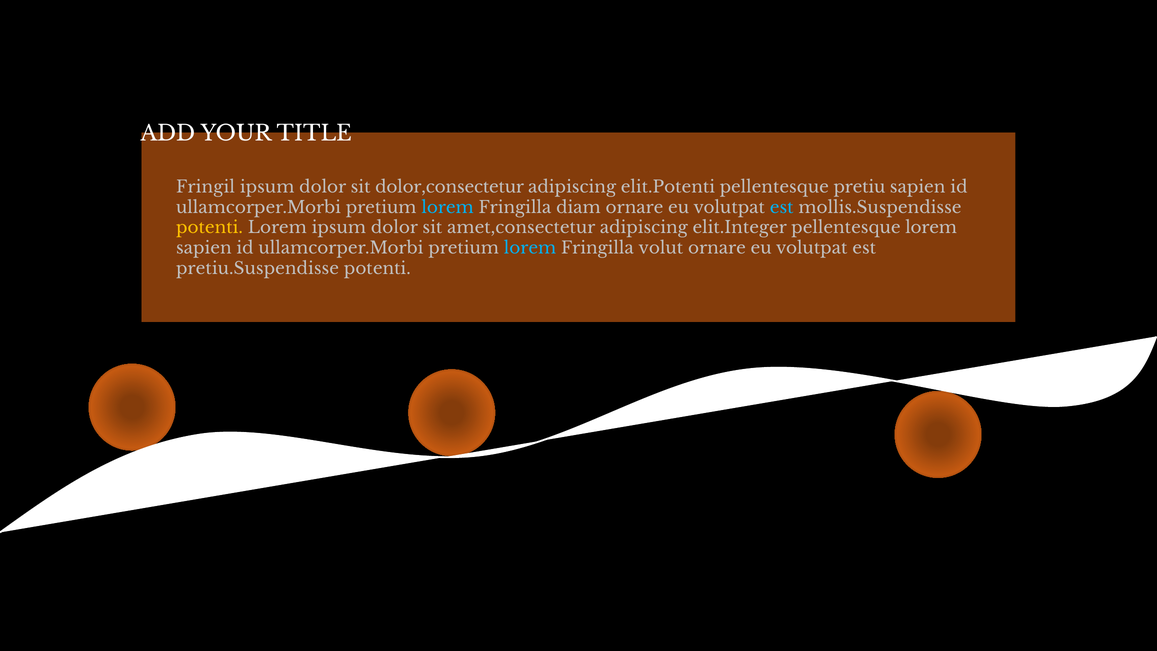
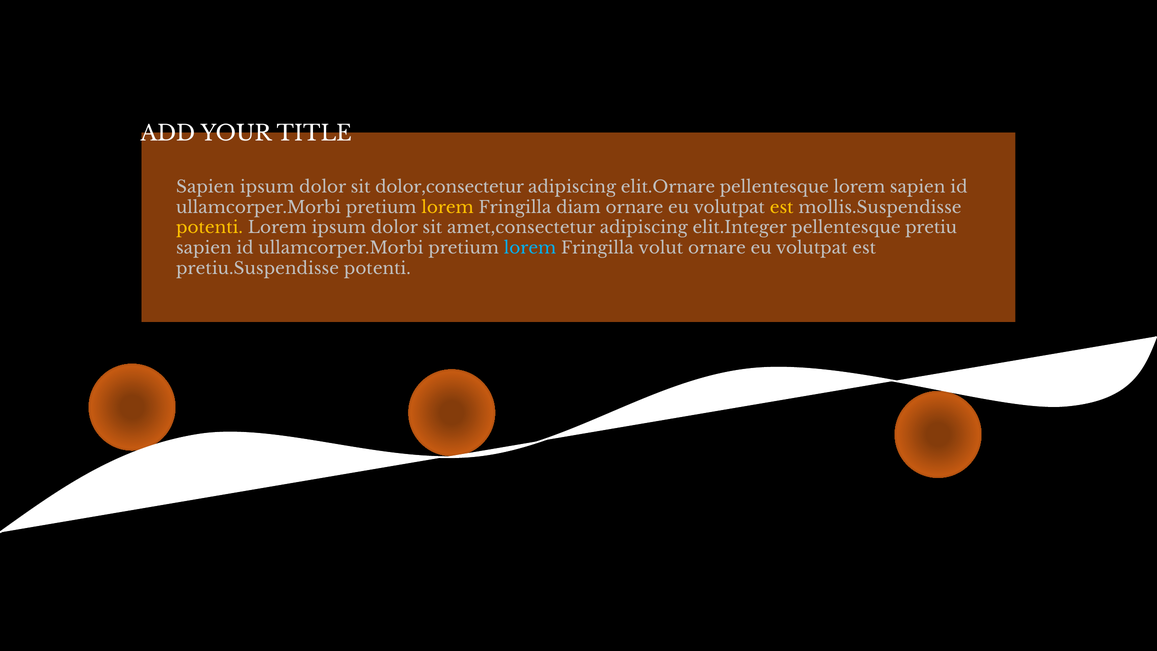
Fringil: Fringil -> Sapien (206, 187)
elit.Potenti: elit.Potenti -> elit.Ornare (668, 187)
pellentesque pretiu: pretiu -> lorem (859, 187)
lorem colour: light blue -> yellow (448, 208)
est colour: light blue -> yellow (782, 208)
pellentesque lorem: lorem -> pretiu (931, 228)
